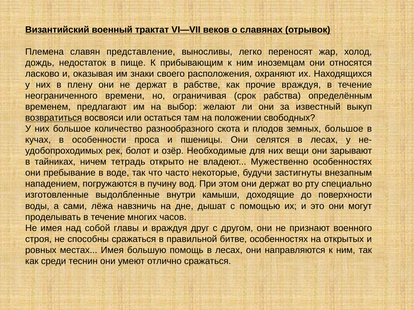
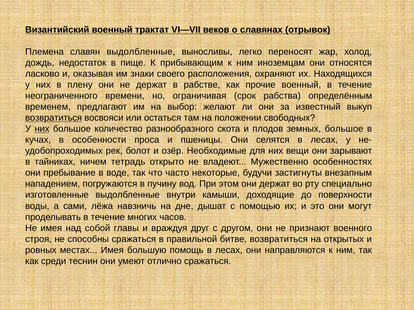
славян представление: представление -> выдолбленные (141, 52)
прочие враждуя: враждуя -> военный (301, 85)
них underline: none -> present (42, 129)
битве особенностях: особенностях -> возвратиться (279, 239)
